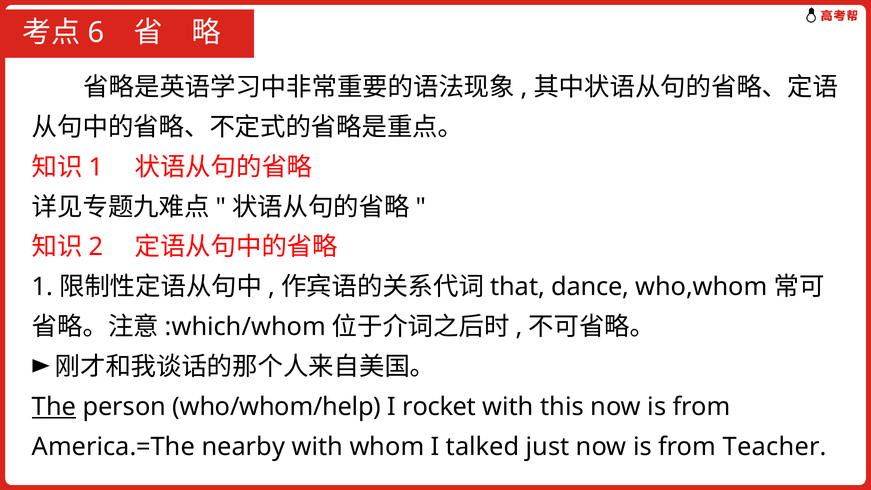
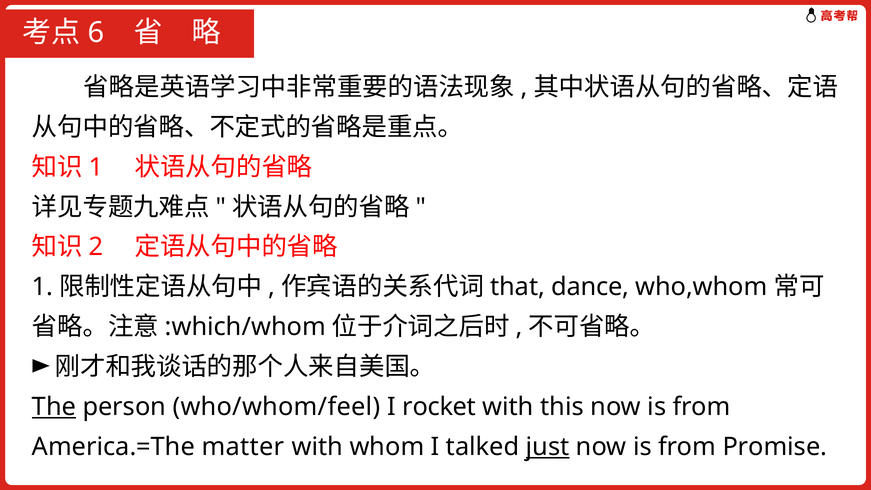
who/whom/help: who/whom/help -> who/whom/feel (277, 407)
nearby: nearby -> matter (243, 447)
just underline: none -> present (548, 447)
Teacher: Teacher -> Promise (775, 447)
